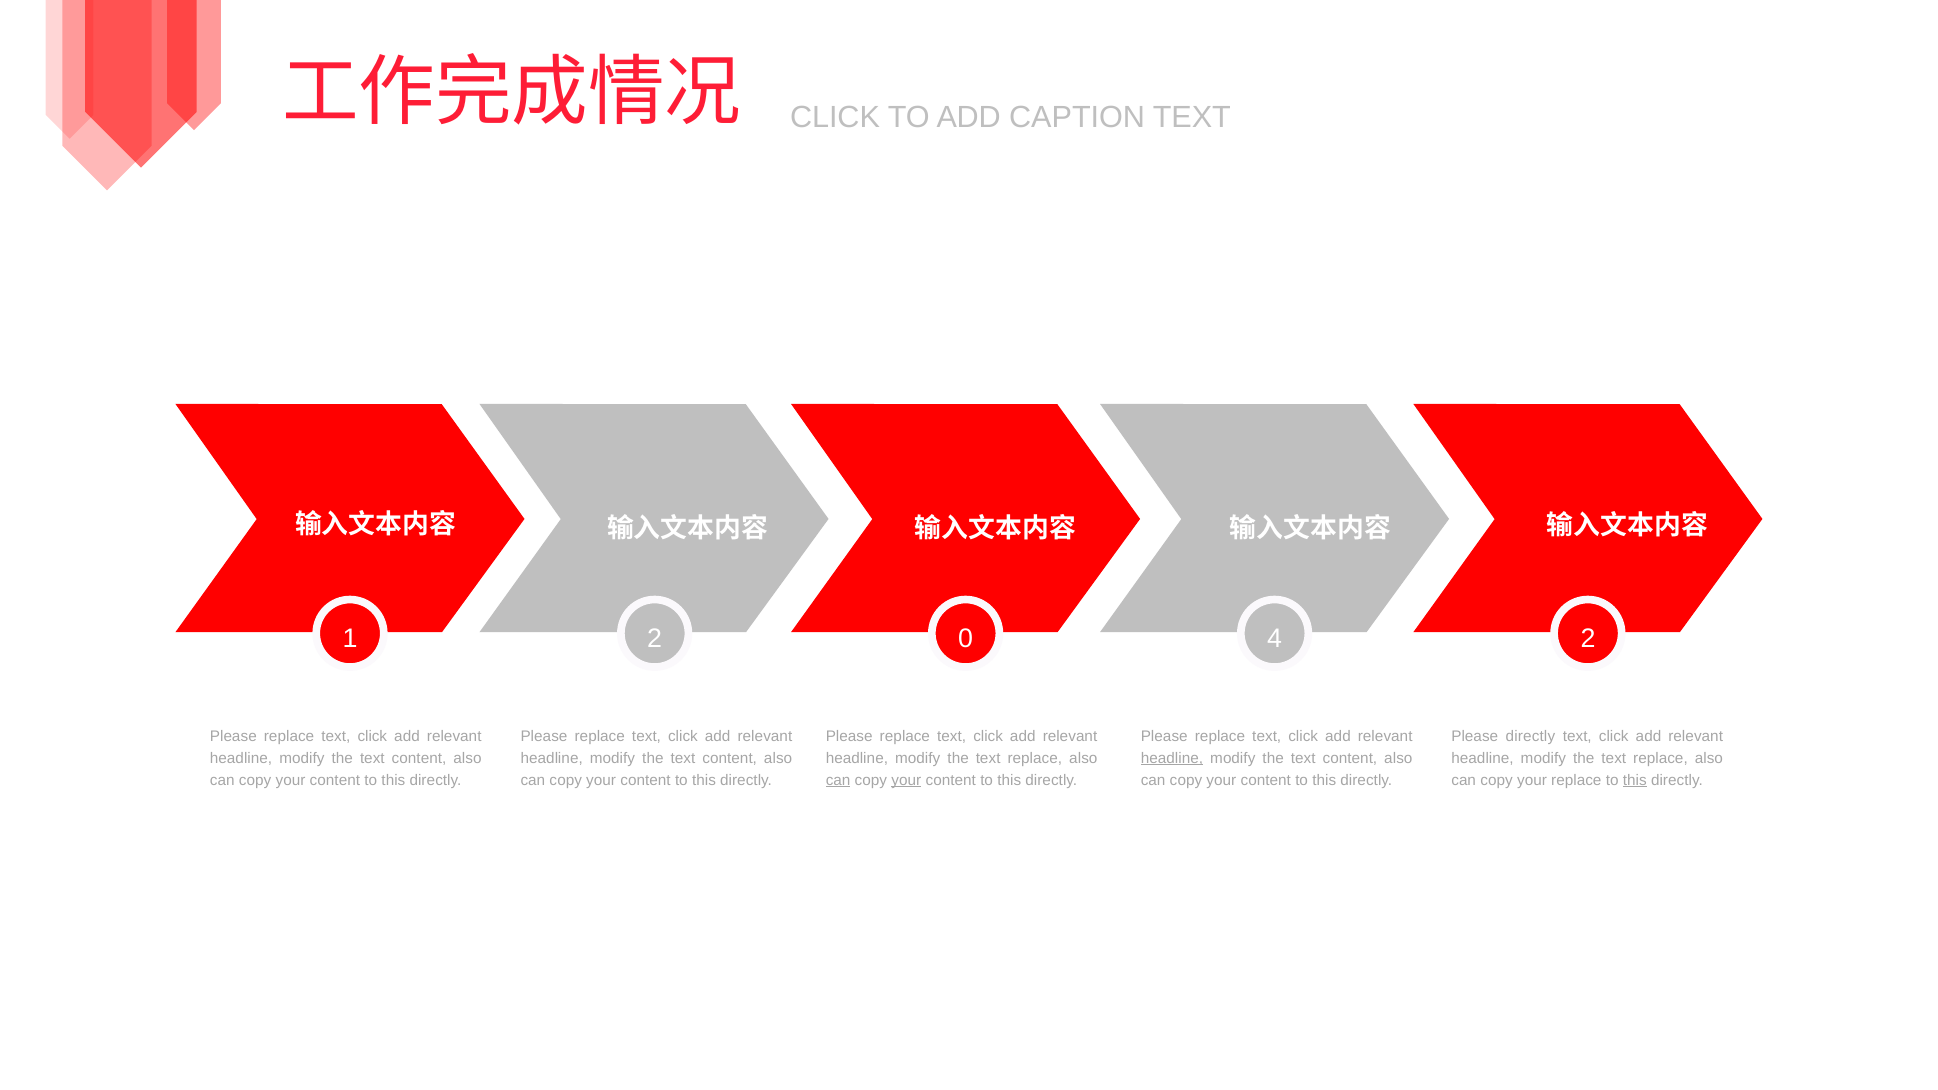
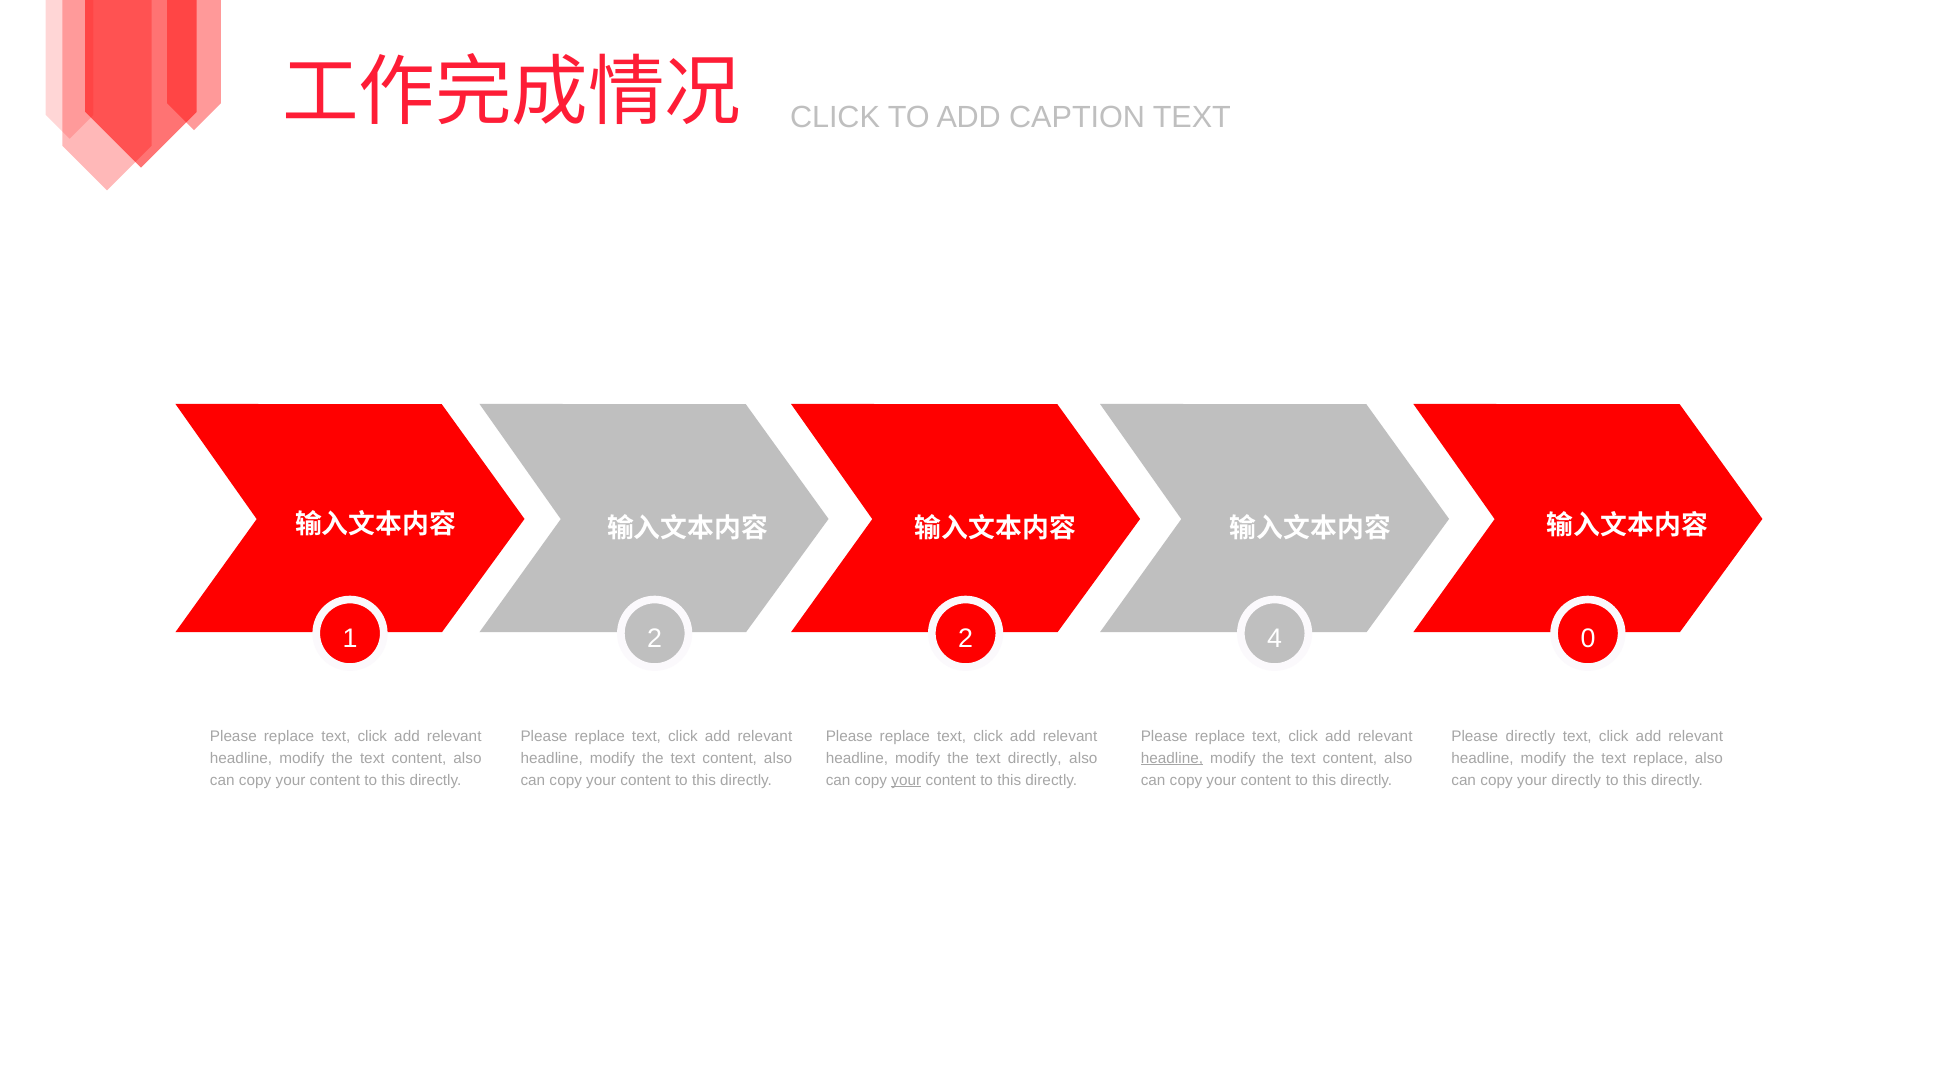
2 0: 0 -> 2 (966, 638)
4 2: 2 -> 0 (1588, 638)
replace: replace -> directly (1035, 758)
can underline: present -> none (838, 780)
your replace: replace -> directly (1576, 780)
this underline: present -> none (1635, 780)
